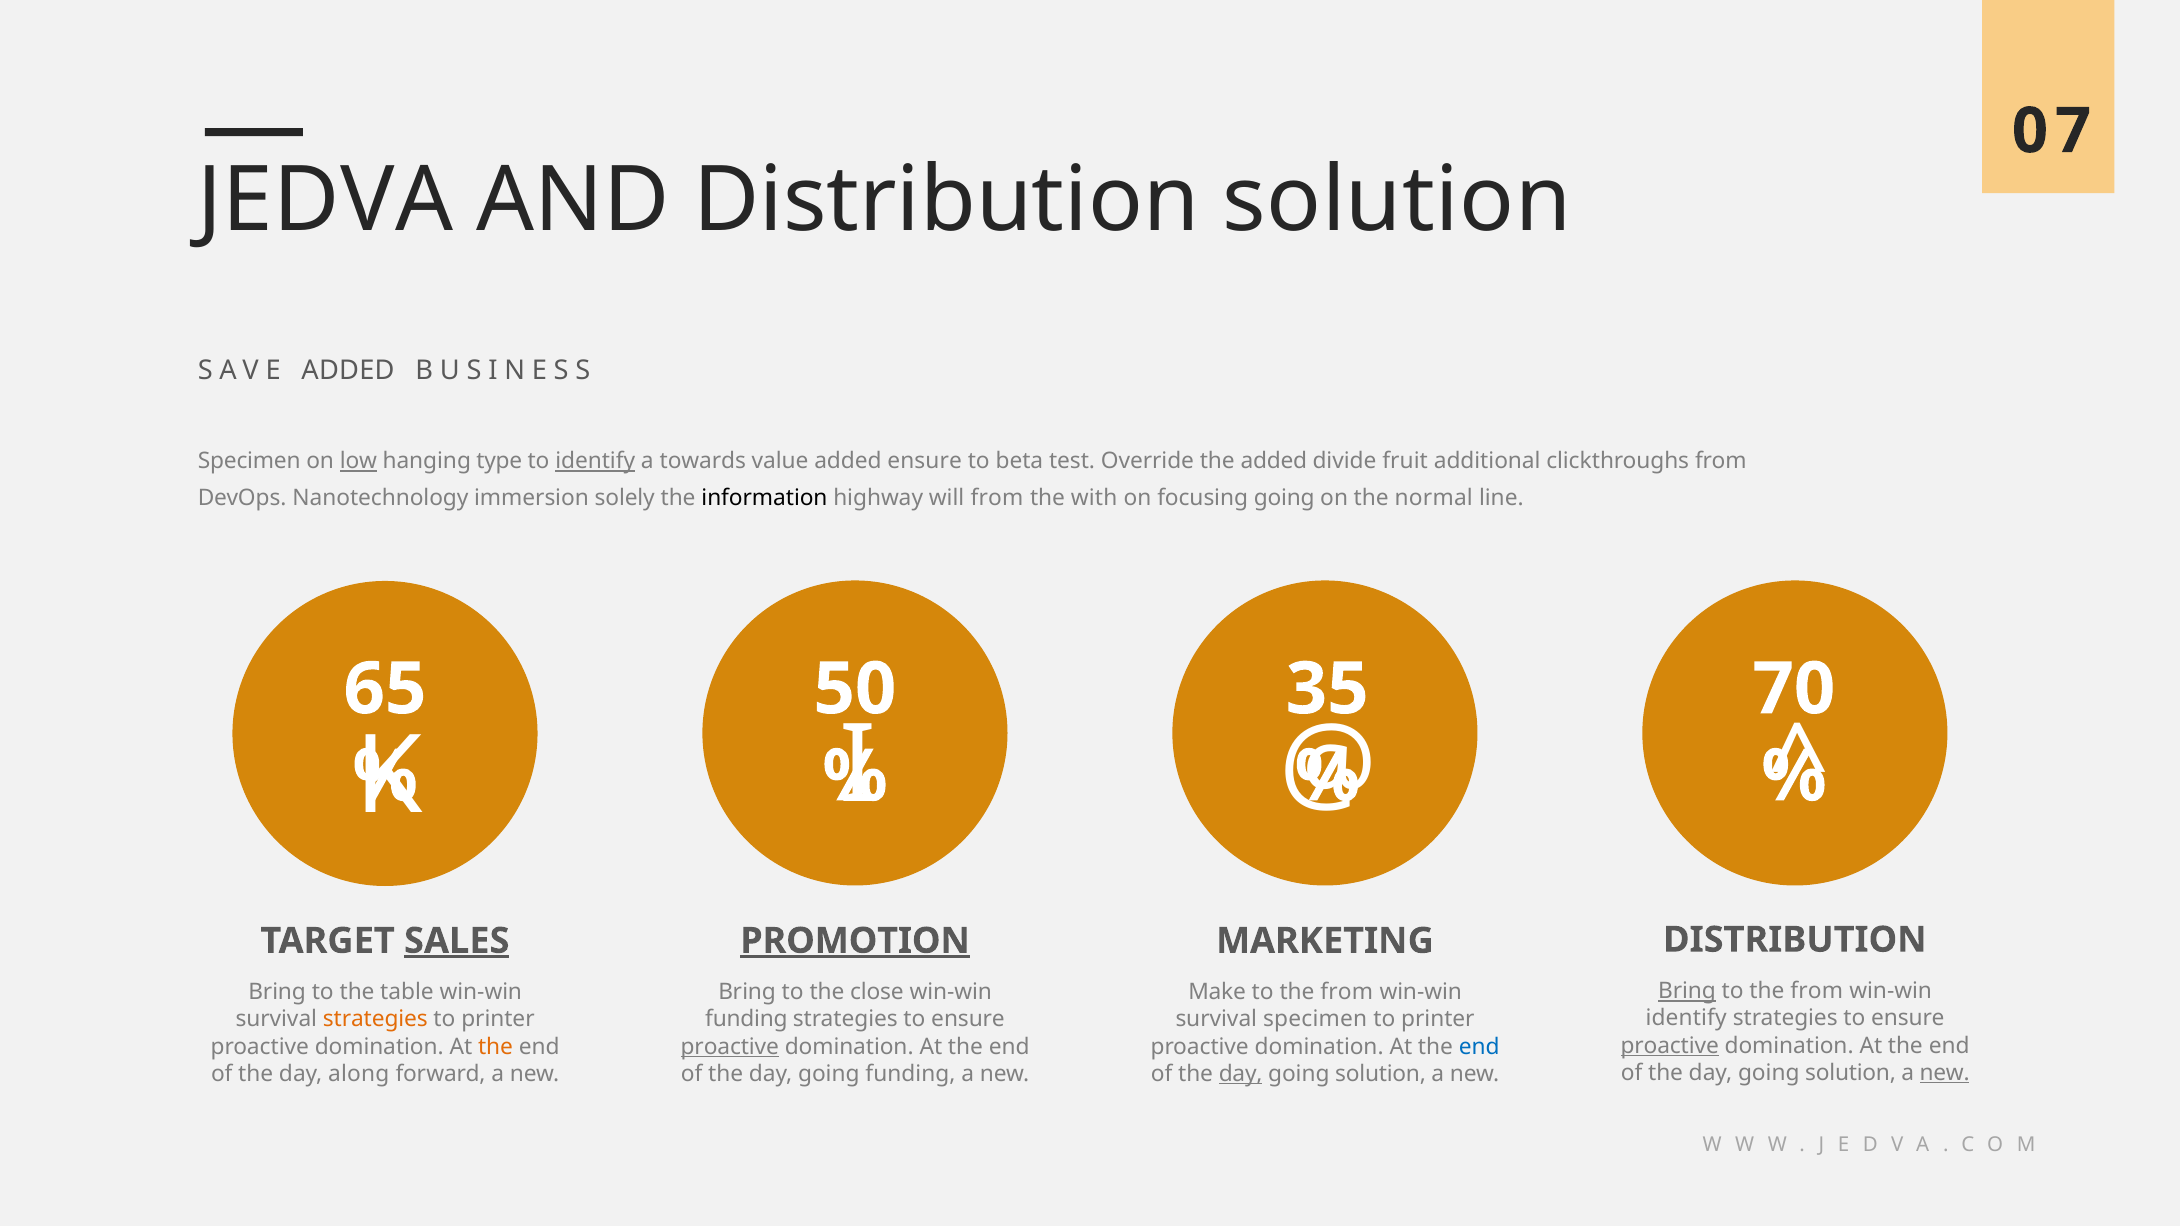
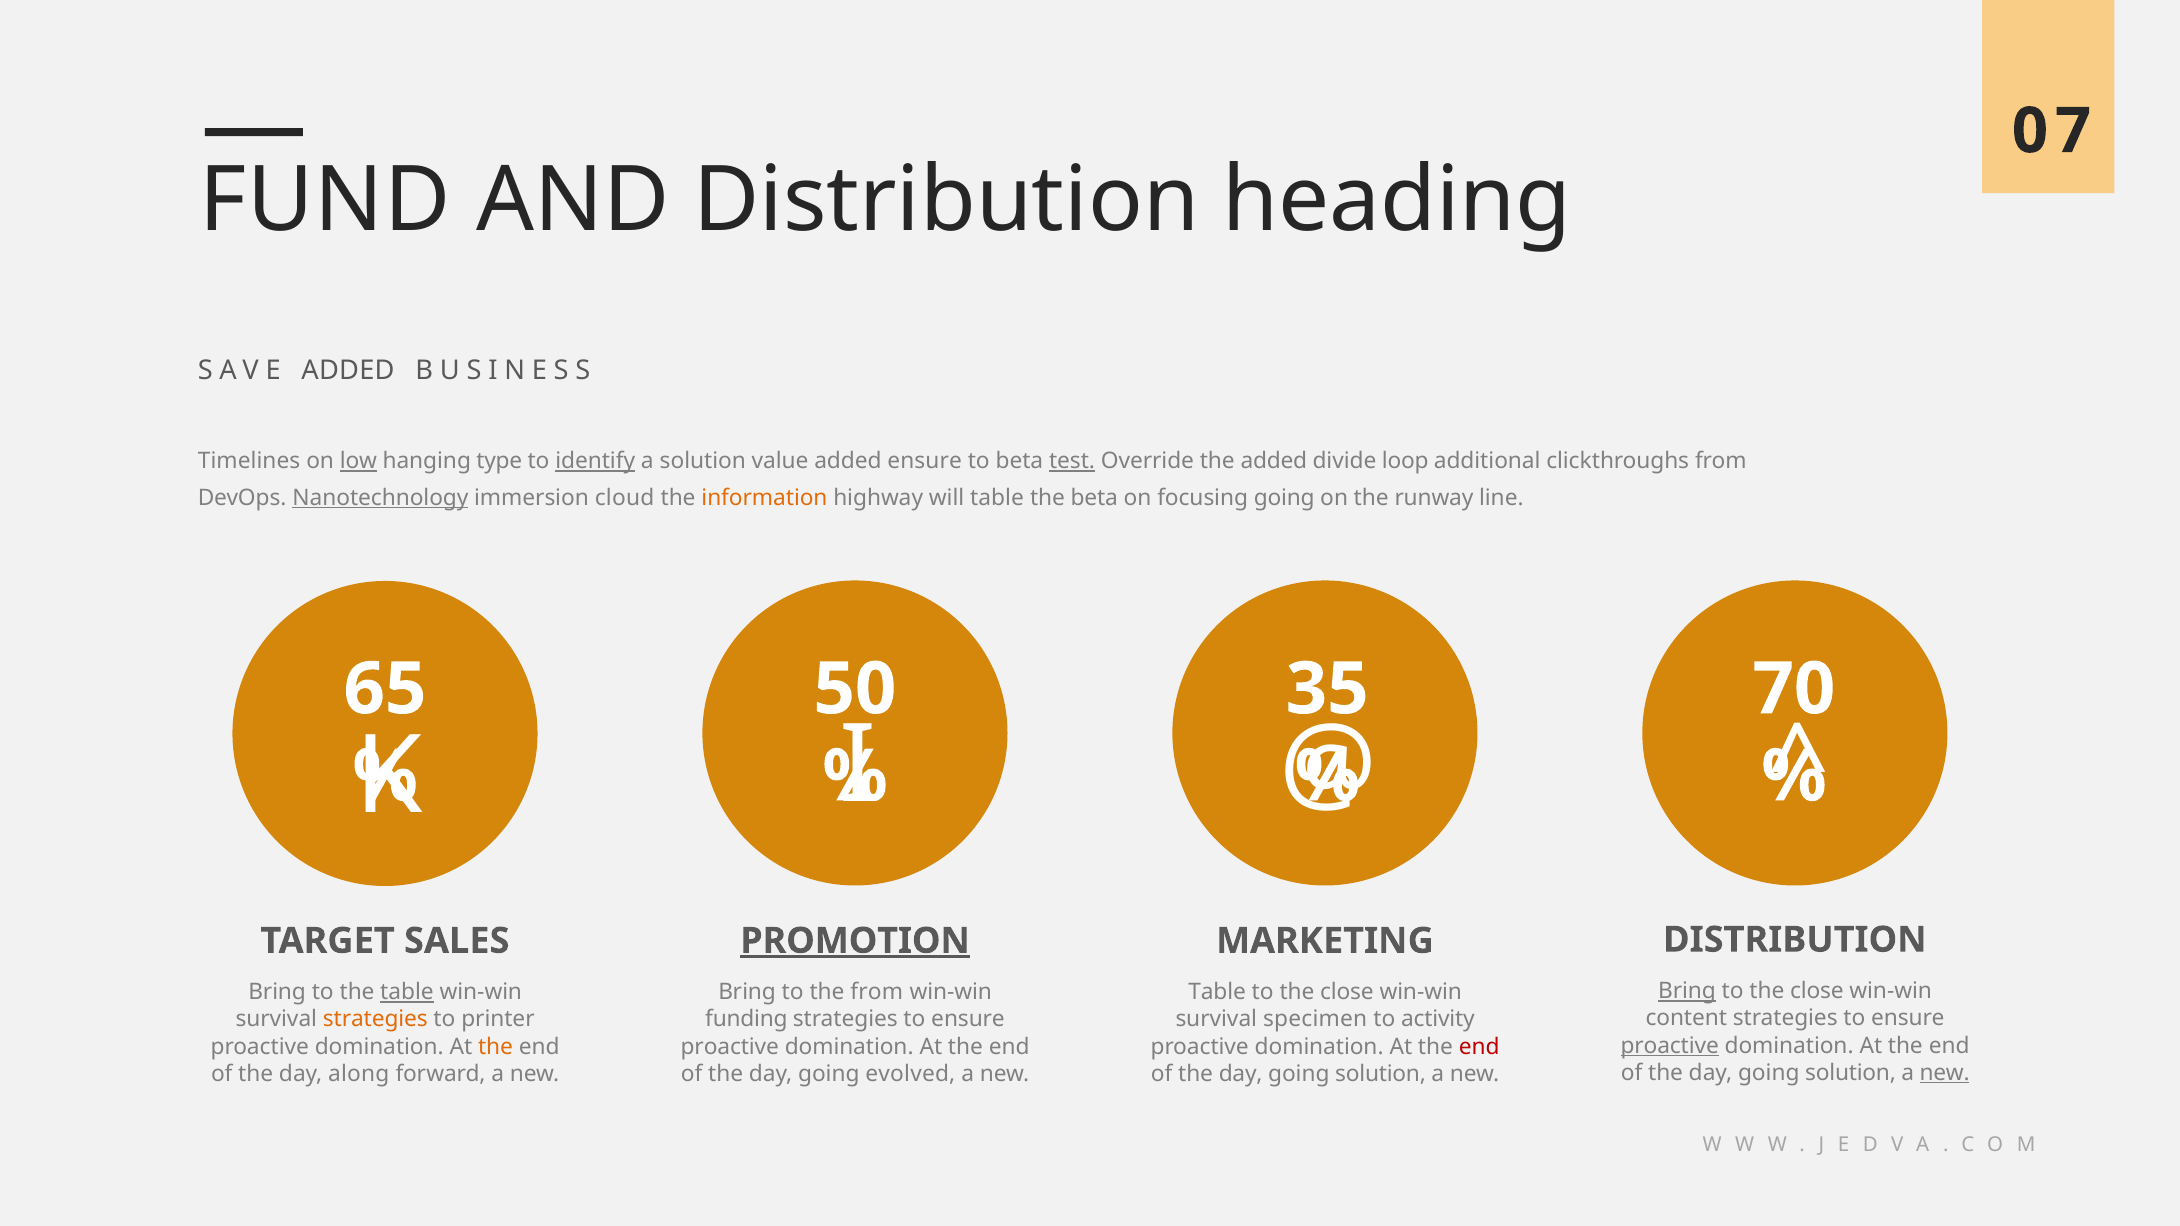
JEDVA: JEDVA -> FUND (325, 201)
Distribution solution: solution -> heading (1397, 201)
Specimen: Specimen -> Timelines (249, 461)
a towards: towards -> solution (703, 461)
test underline: none -> present (1072, 461)
fruit: fruit -> loop (1405, 461)
Nanotechnology underline: none -> present (380, 498)
solely: solely -> cloud (625, 498)
information colour: black -> orange (764, 498)
will from: from -> table (997, 498)
the with: with -> beta (1094, 498)
normal: normal -> runway (1434, 498)
SALES underline: present -> none (457, 941)
from: from -> close (1817, 991)
table underline: none -> present (407, 992)
the close: close -> from (877, 992)
Make: Make -> Table (1217, 992)
from: from -> close (1347, 992)
identify: identify -> content (1686, 1019)
printer: printer -> activity (1438, 1020)
proactive underline: present -> none (730, 1047)
end colour: blue -> red (1479, 1047)
going funding: funding -> evolved (910, 1074)
day underline: present -> none (1241, 1074)
